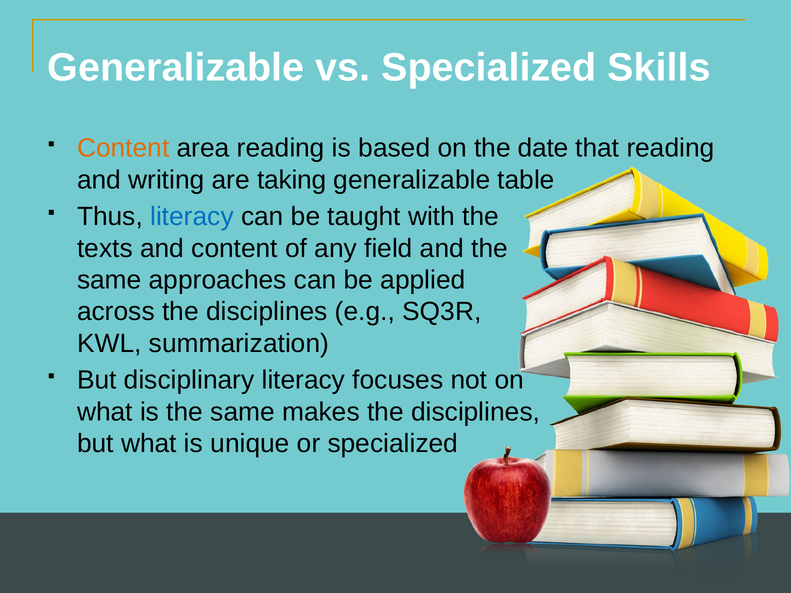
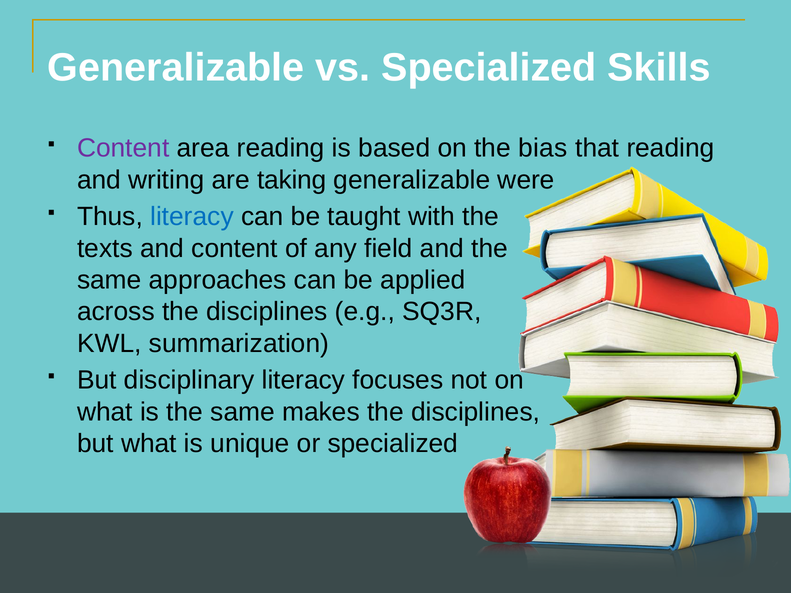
Content colour: orange -> purple (123, 148)
date: date -> bias (543, 148)
table: table -> were (526, 180)
